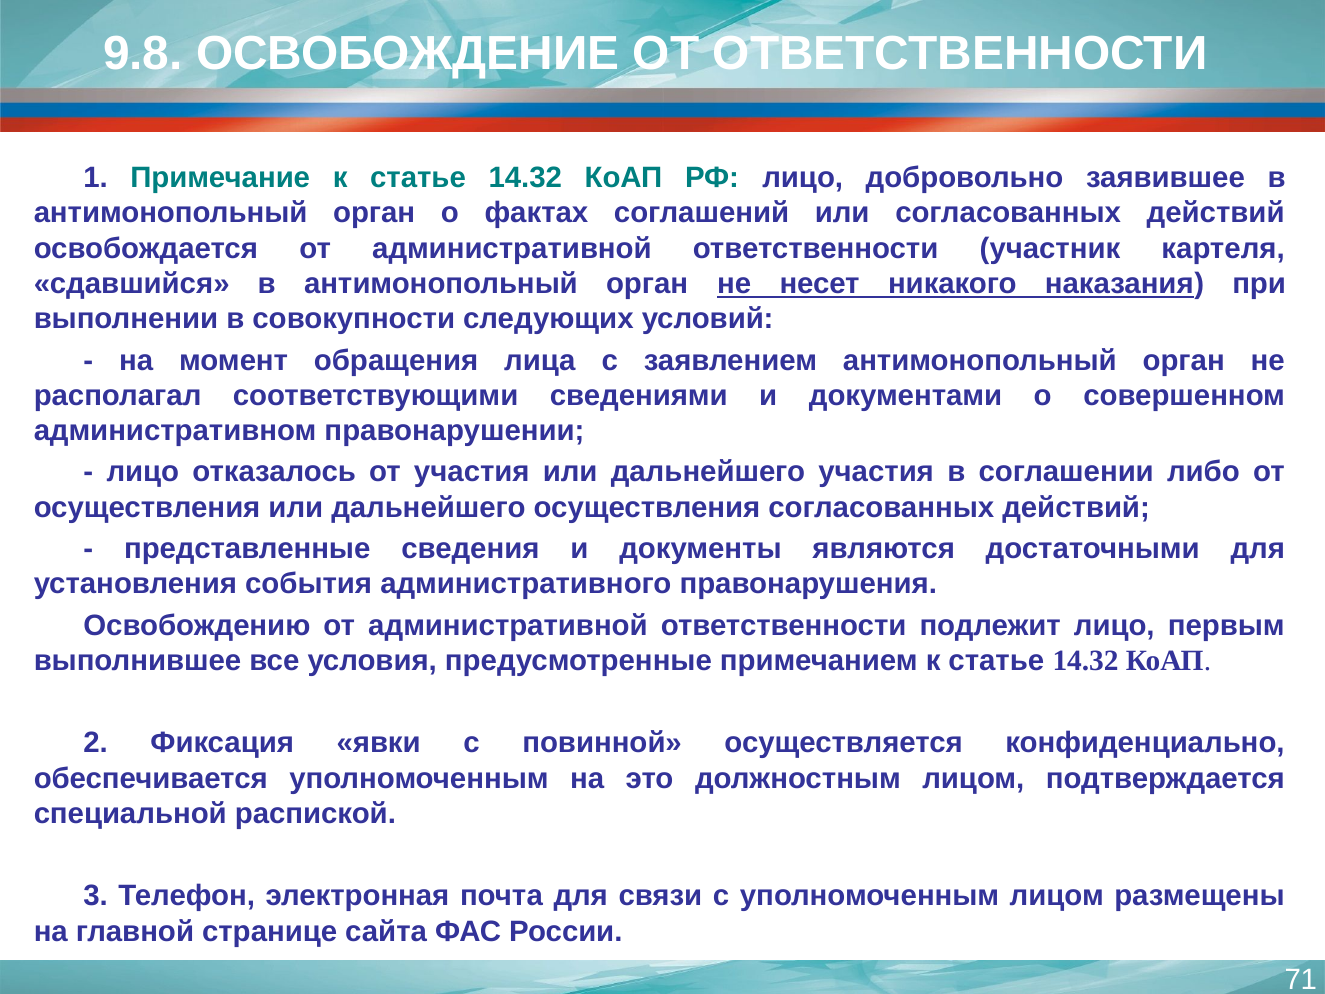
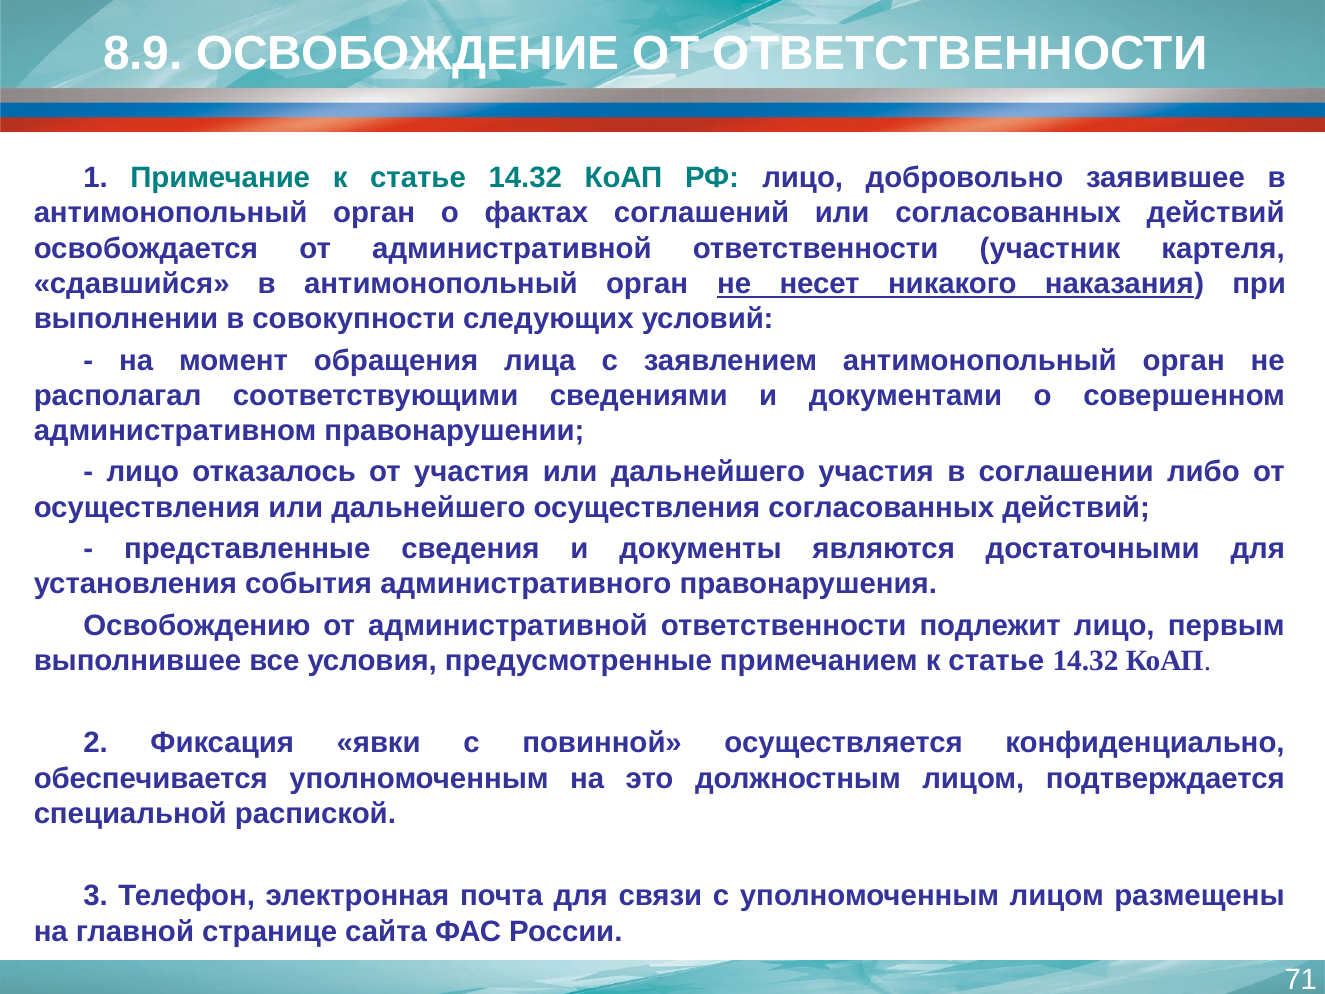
9.8: 9.8 -> 8.9 (143, 53)
